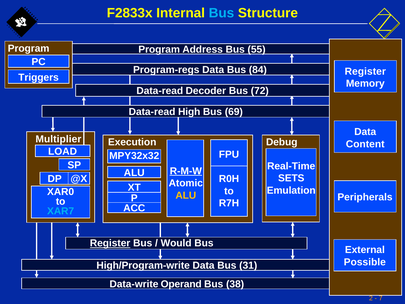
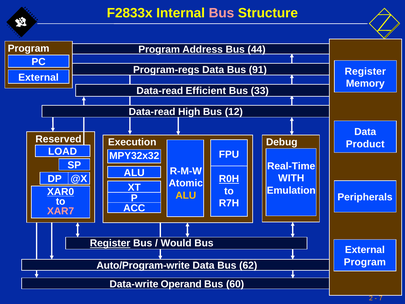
Bus colour: light blue -> pink (221, 13)
55: 55 -> 44 (257, 50)
84: 84 -> 91 (258, 70)
Triggers: Triggers -> External (39, 77)
Decoder: Decoder -> Efficient (206, 91)
72: 72 -> 33 (260, 91)
69: 69 -> 12 (234, 112)
Multiplier: Multiplier -> Reserved (58, 139)
Content: Content -> Product (365, 144)
R-M-W underline: present -> none (186, 171)
SETS: SETS -> WITH (291, 178)
R0H underline: none -> present (229, 179)
XAR0 underline: none -> present (61, 192)
XAR7 colour: light blue -> pink (61, 211)
Possible: Possible -> Program (365, 262)
High/Program-write: High/Program-write -> Auto/Program-write (143, 265)
31: 31 -> 62 (248, 265)
38: 38 -> 60 (235, 284)
